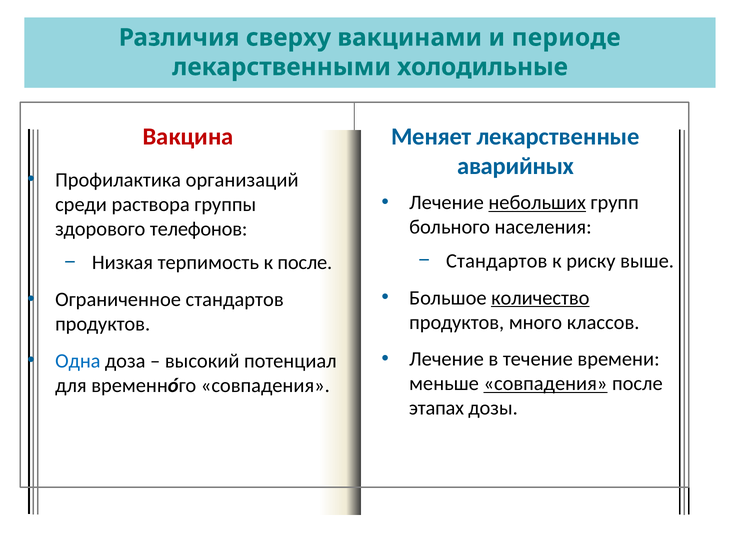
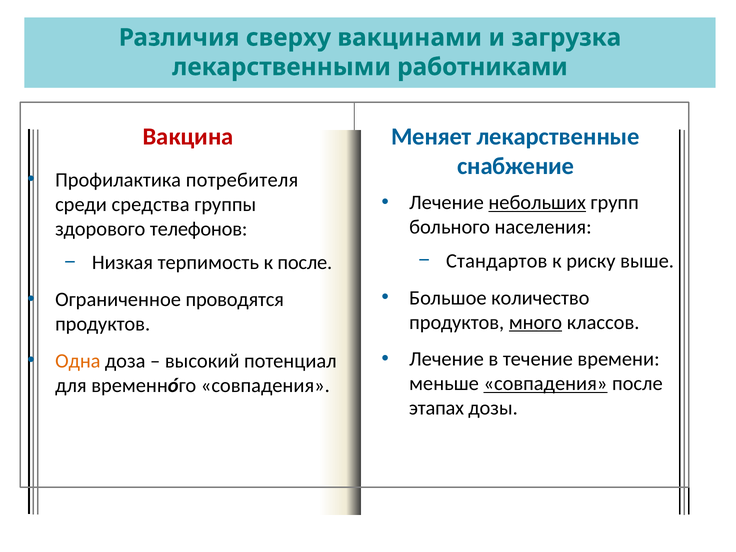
периоде: периоде -> загрузка (566, 38)
холодильные: холодильные -> работниками (482, 67)
аварийных: аварийных -> снабжение (516, 166)
организаций: организаций -> потребителя (242, 180)
раствора: раствора -> средства (151, 204)
количество underline: present -> none (540, 298)
Ограниченное стандартов: стандартов -> проводятся (235, 299)
много underline: none -> present (536, 322)
Одна colour: blue -> orange (78, 361)
